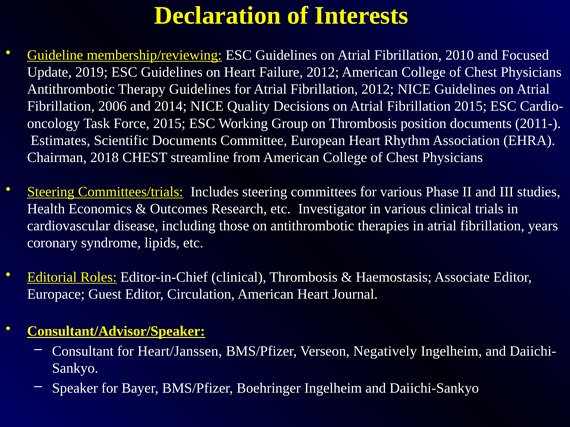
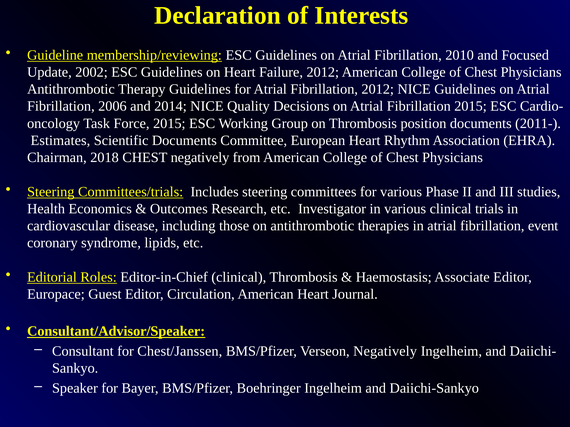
2019: 2019 -> 2002 (92, 72)
CHEST streamline: streamline -> negatively (200, 158)
years: years -> event (543, 226)
Heart/Janssen: Heart/Janssen -> Chest/Janssen (180, 352)
